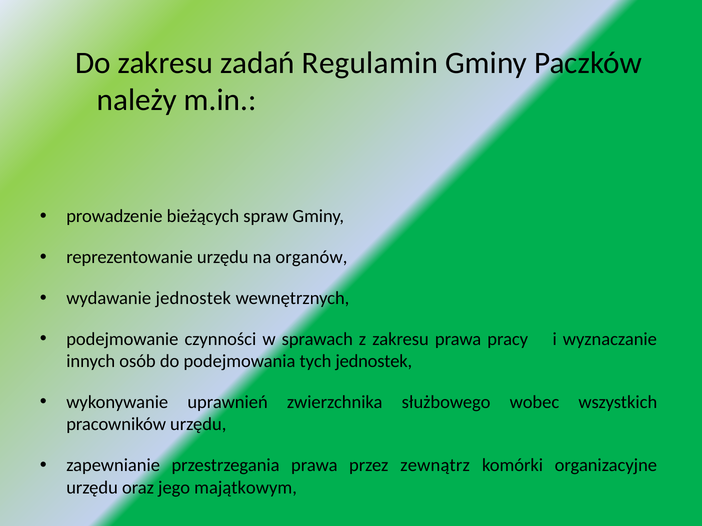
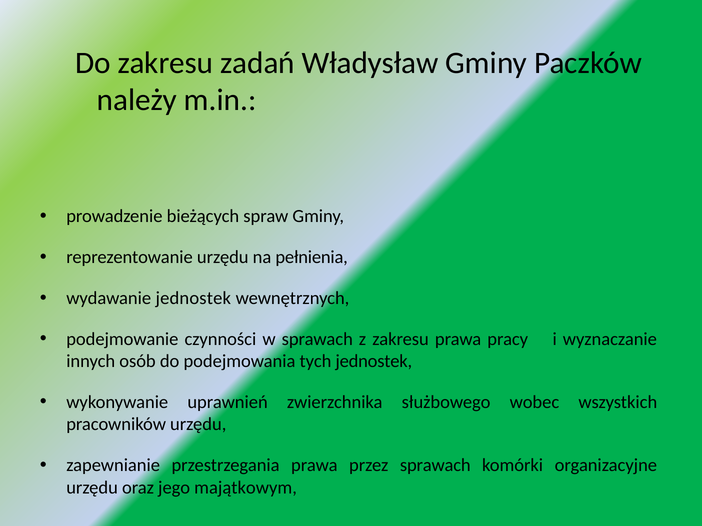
Regulamin: Regulamin -> Władysław (370, 63)
organów: organów -> pełnienia (312, 257)
przez zewnątrz: zewnątrz -> sprawach (435, 466)
